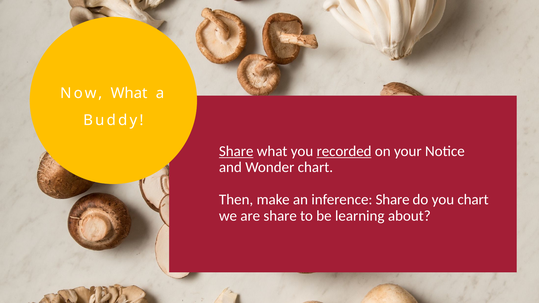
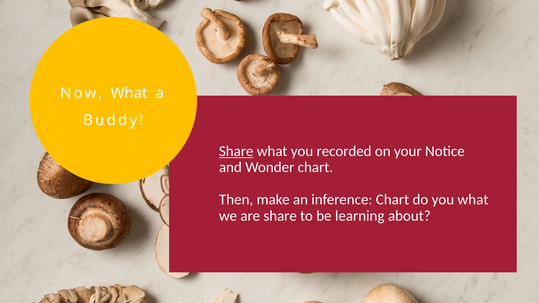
recorded underline: present -> none (344, 151)
inference Share: Share -> Chart (392, 200)
you chart: chart -> what (473, 200)
